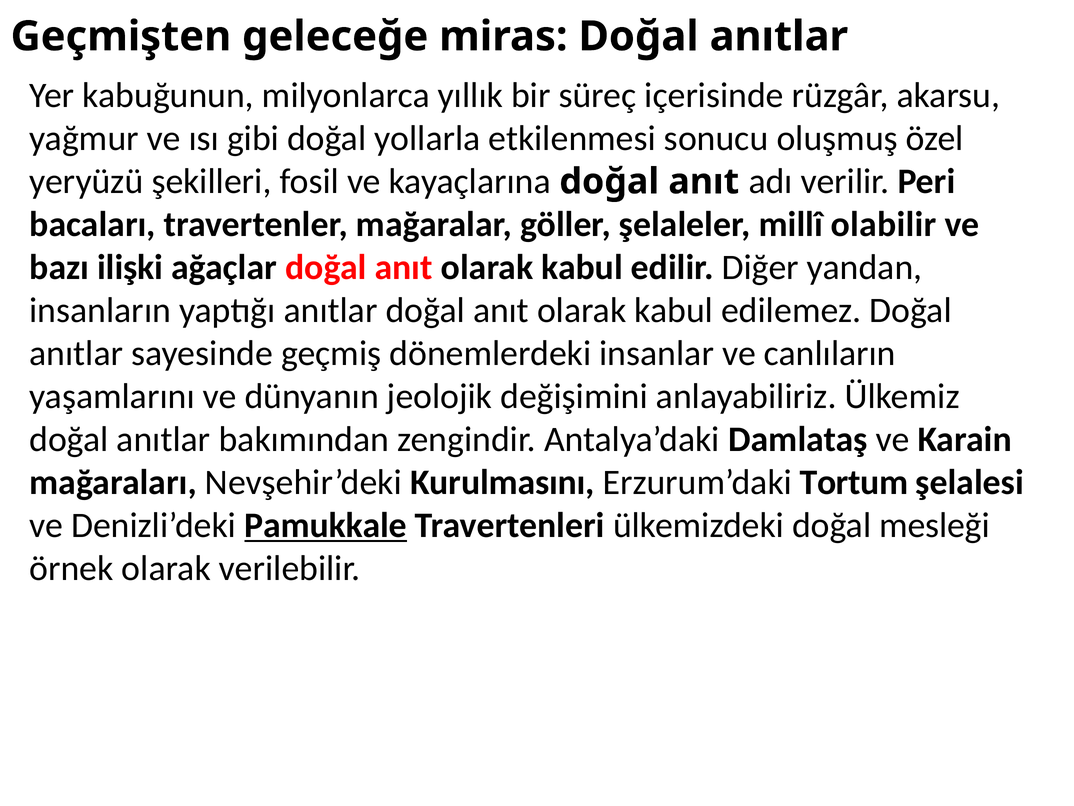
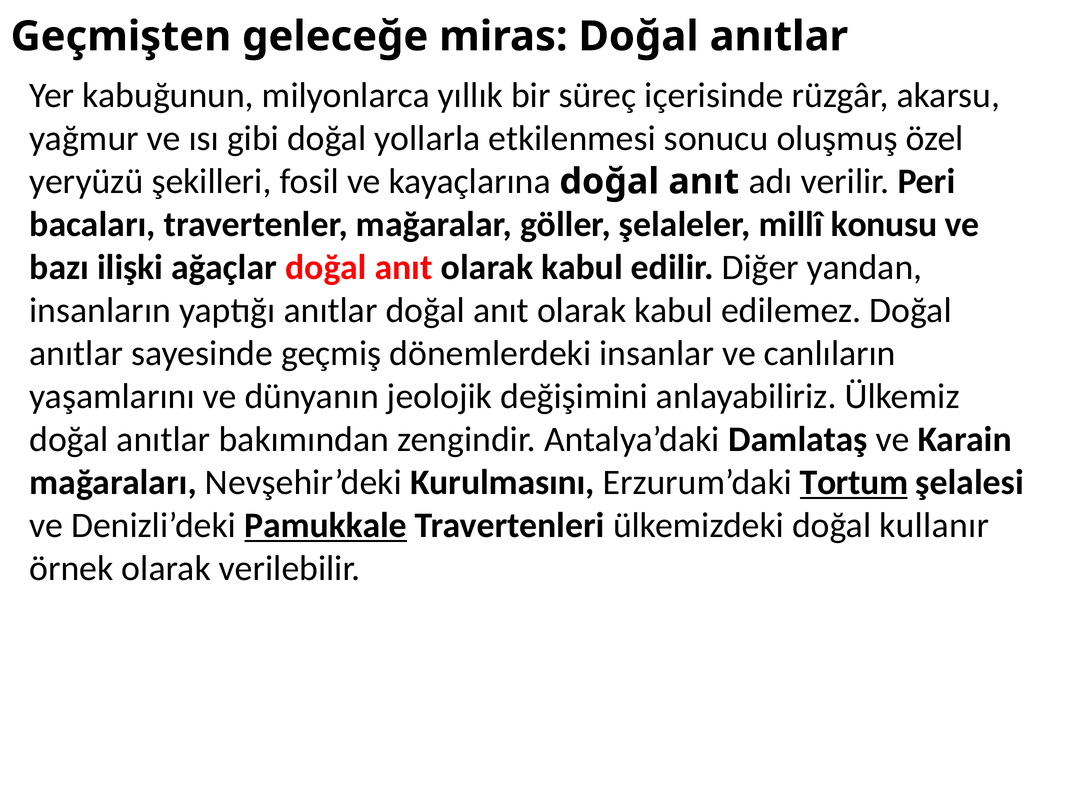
olabilir: olabilir -> konusu (884, 224)
Tortum underline: none -> present (854, 482)
mesleği: mesleği -> kullanır (934, 525)
